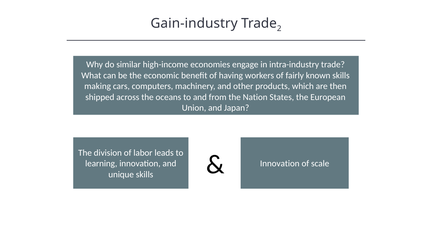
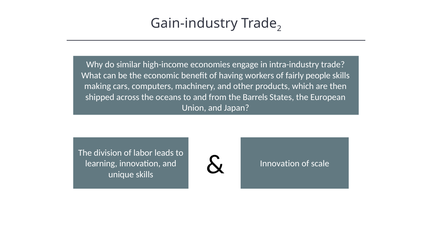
known: known -> people (318, 75)
Nation: Nation -> Barrels (255, 97)
